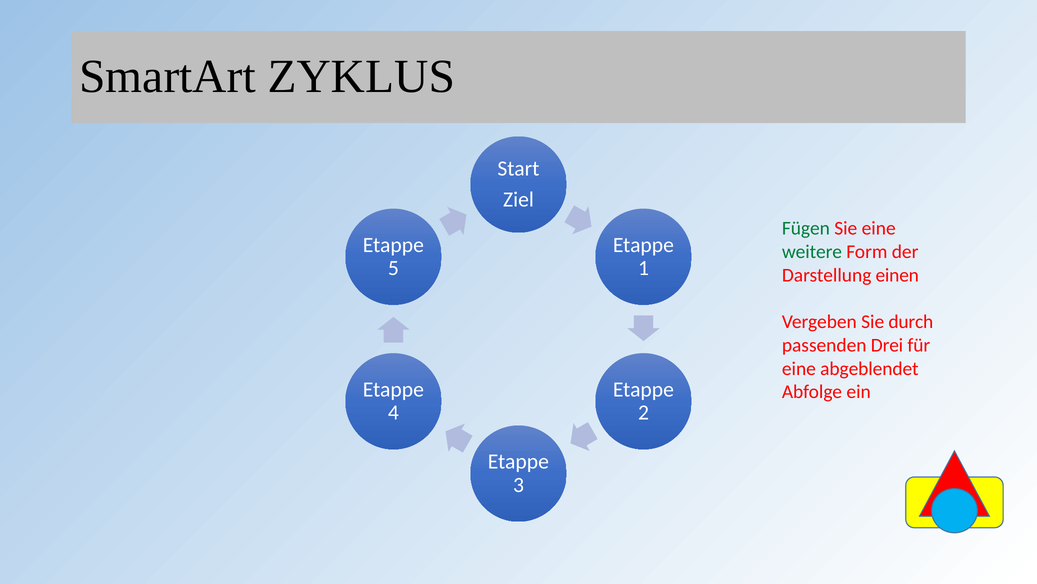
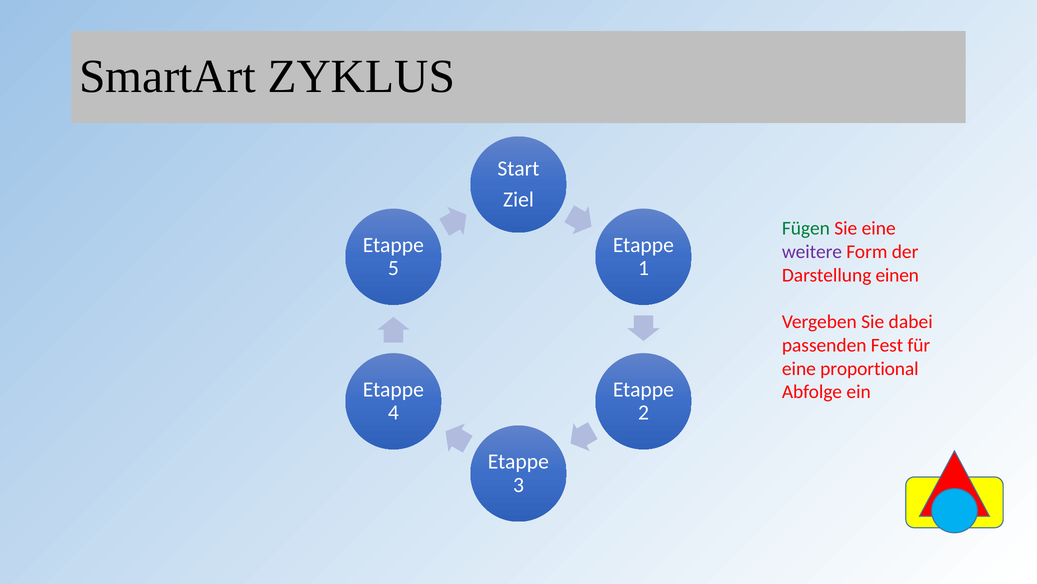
weitere colour: green -> purple (812, 252)
durch: durch -> dabei (911, 322)
Drei: Drei -> Fest (887, 345)
abgeblendet: abgeblendet -> proportional (869, 368)
